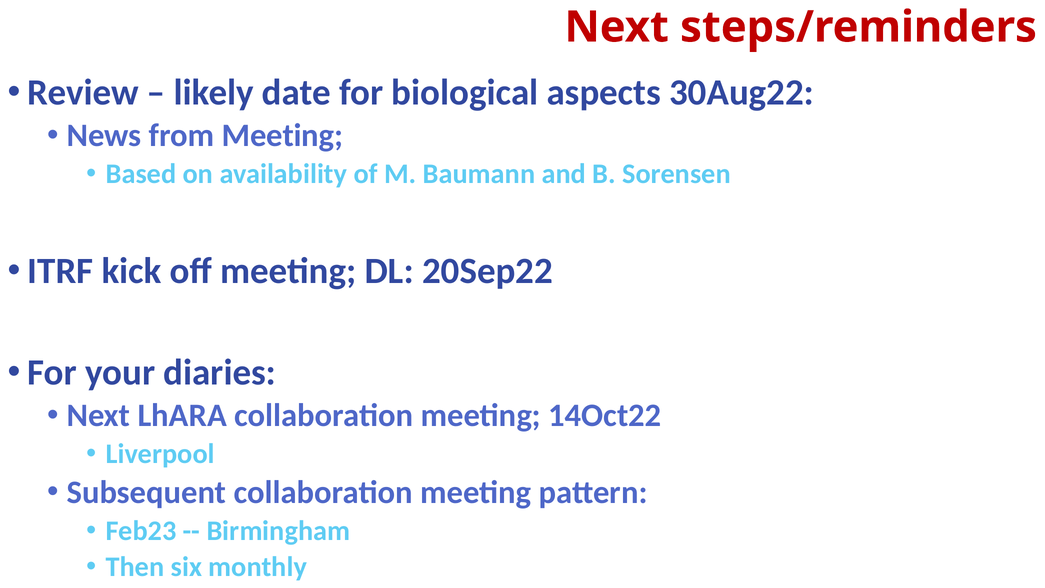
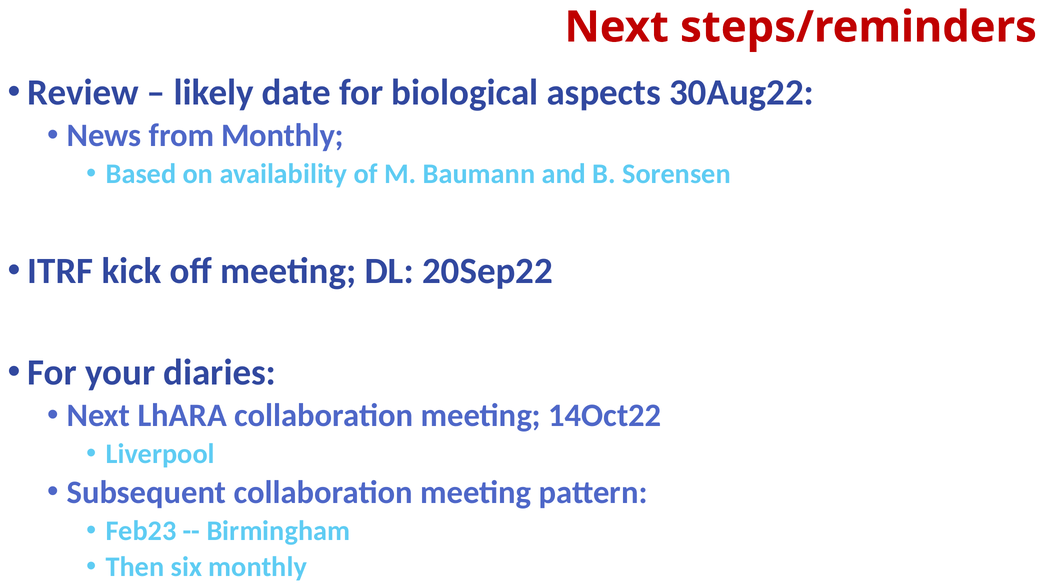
from Meeting: Meeting -> Monthly (283, 135)
